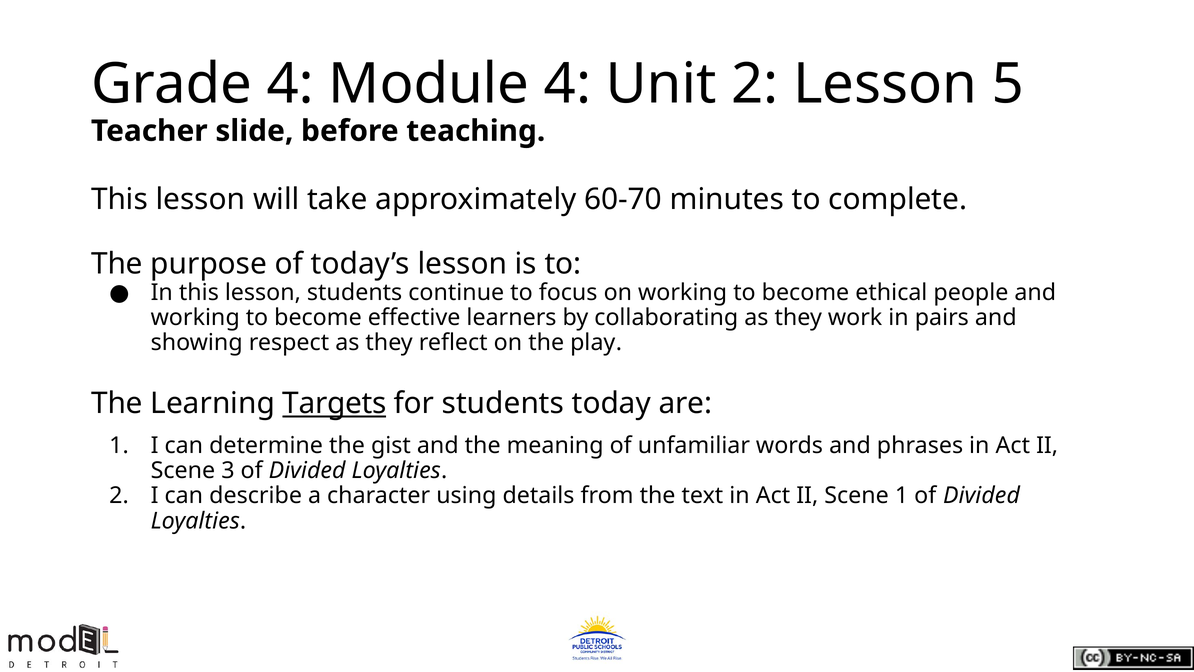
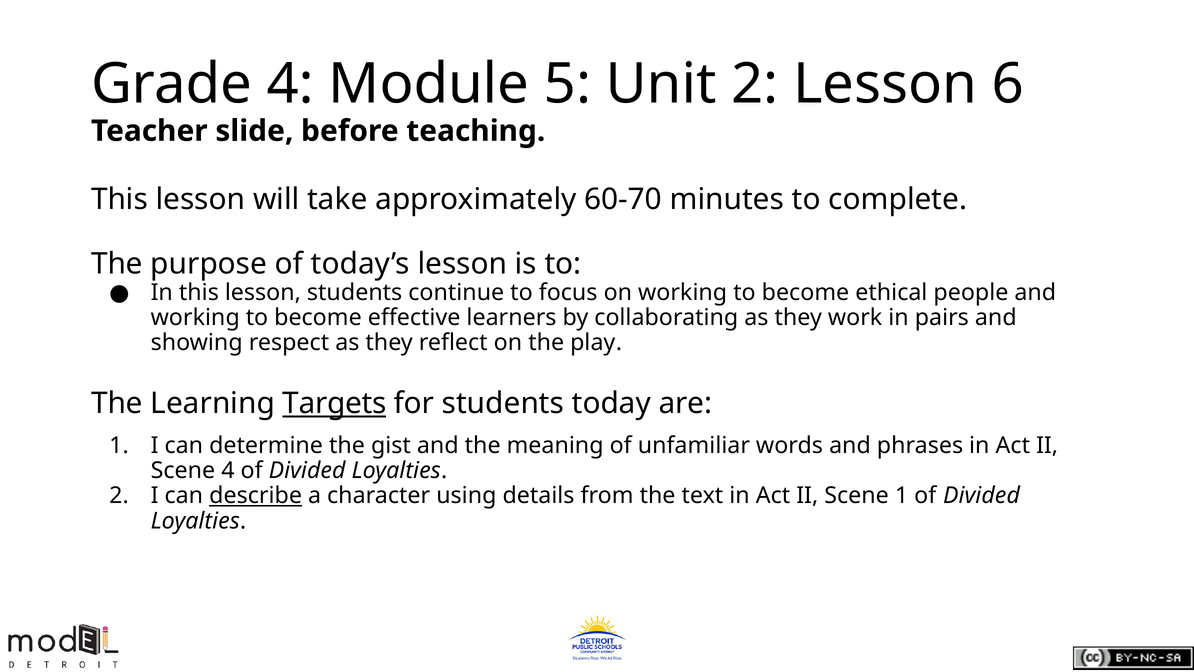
Module 4: 4 -> 5 (567, 84)
5: 5 -> 6 (1008, 84)
Scene 3: 3 -> 4 (228, 470)
describe underline: none -> present (256, 496)
